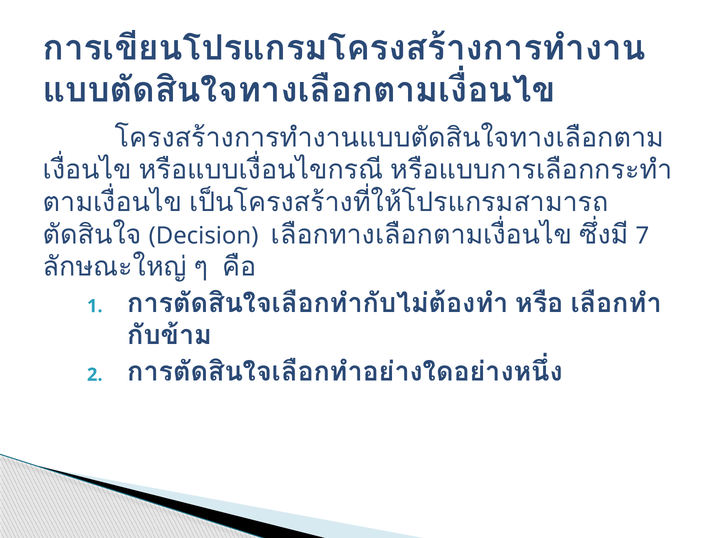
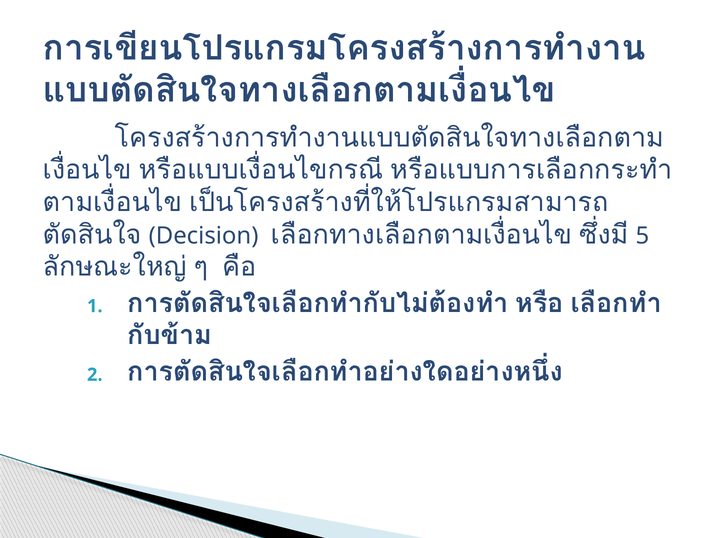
7: 7 -> 5 (642, 236)
